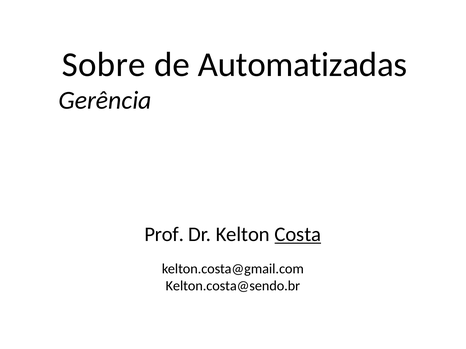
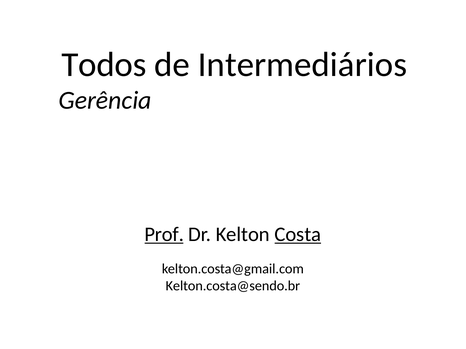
Sobre: Sobre -> Todos (104, 65)
Automatizadas: Automatizadas -> Intermediários (302, 65)
Prof underline: none -> present (164, 235)
